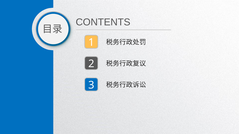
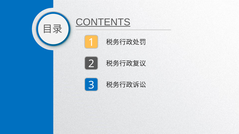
CONTENTS underline: none -> present (103, 22)
